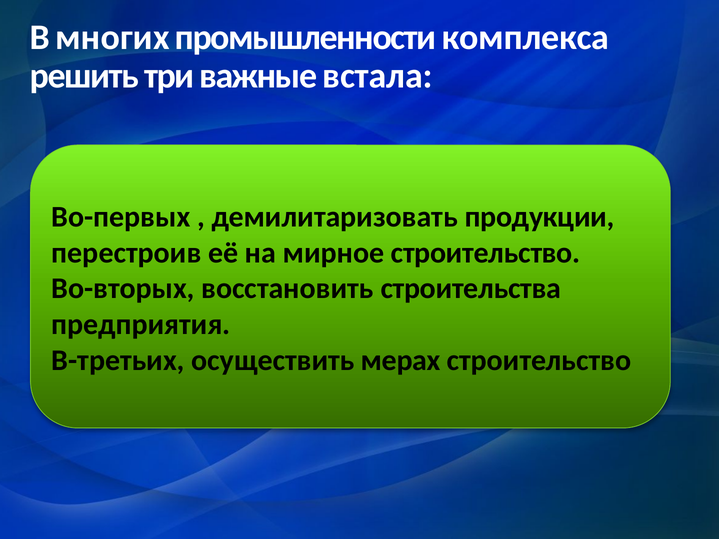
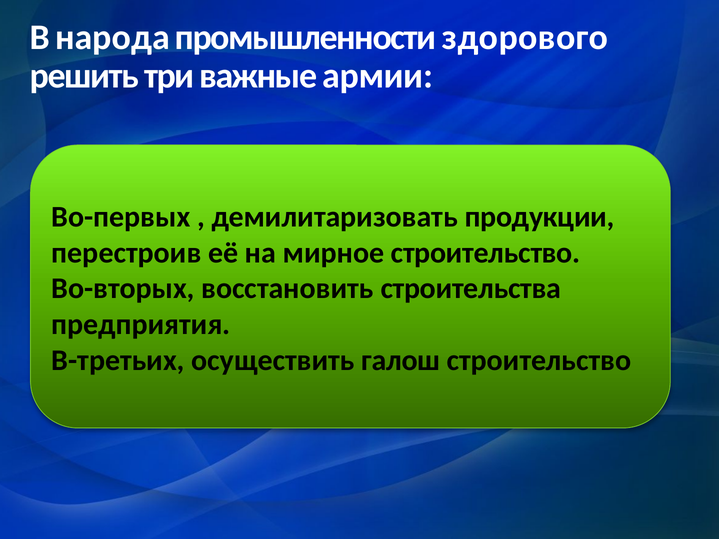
многих: многих -> народа (112, 37)
комплекса: комплекса -> здорового (525, 37)
встала: встала -> армии (378, 76)
мерах: мерах -> галош (401, 361)
